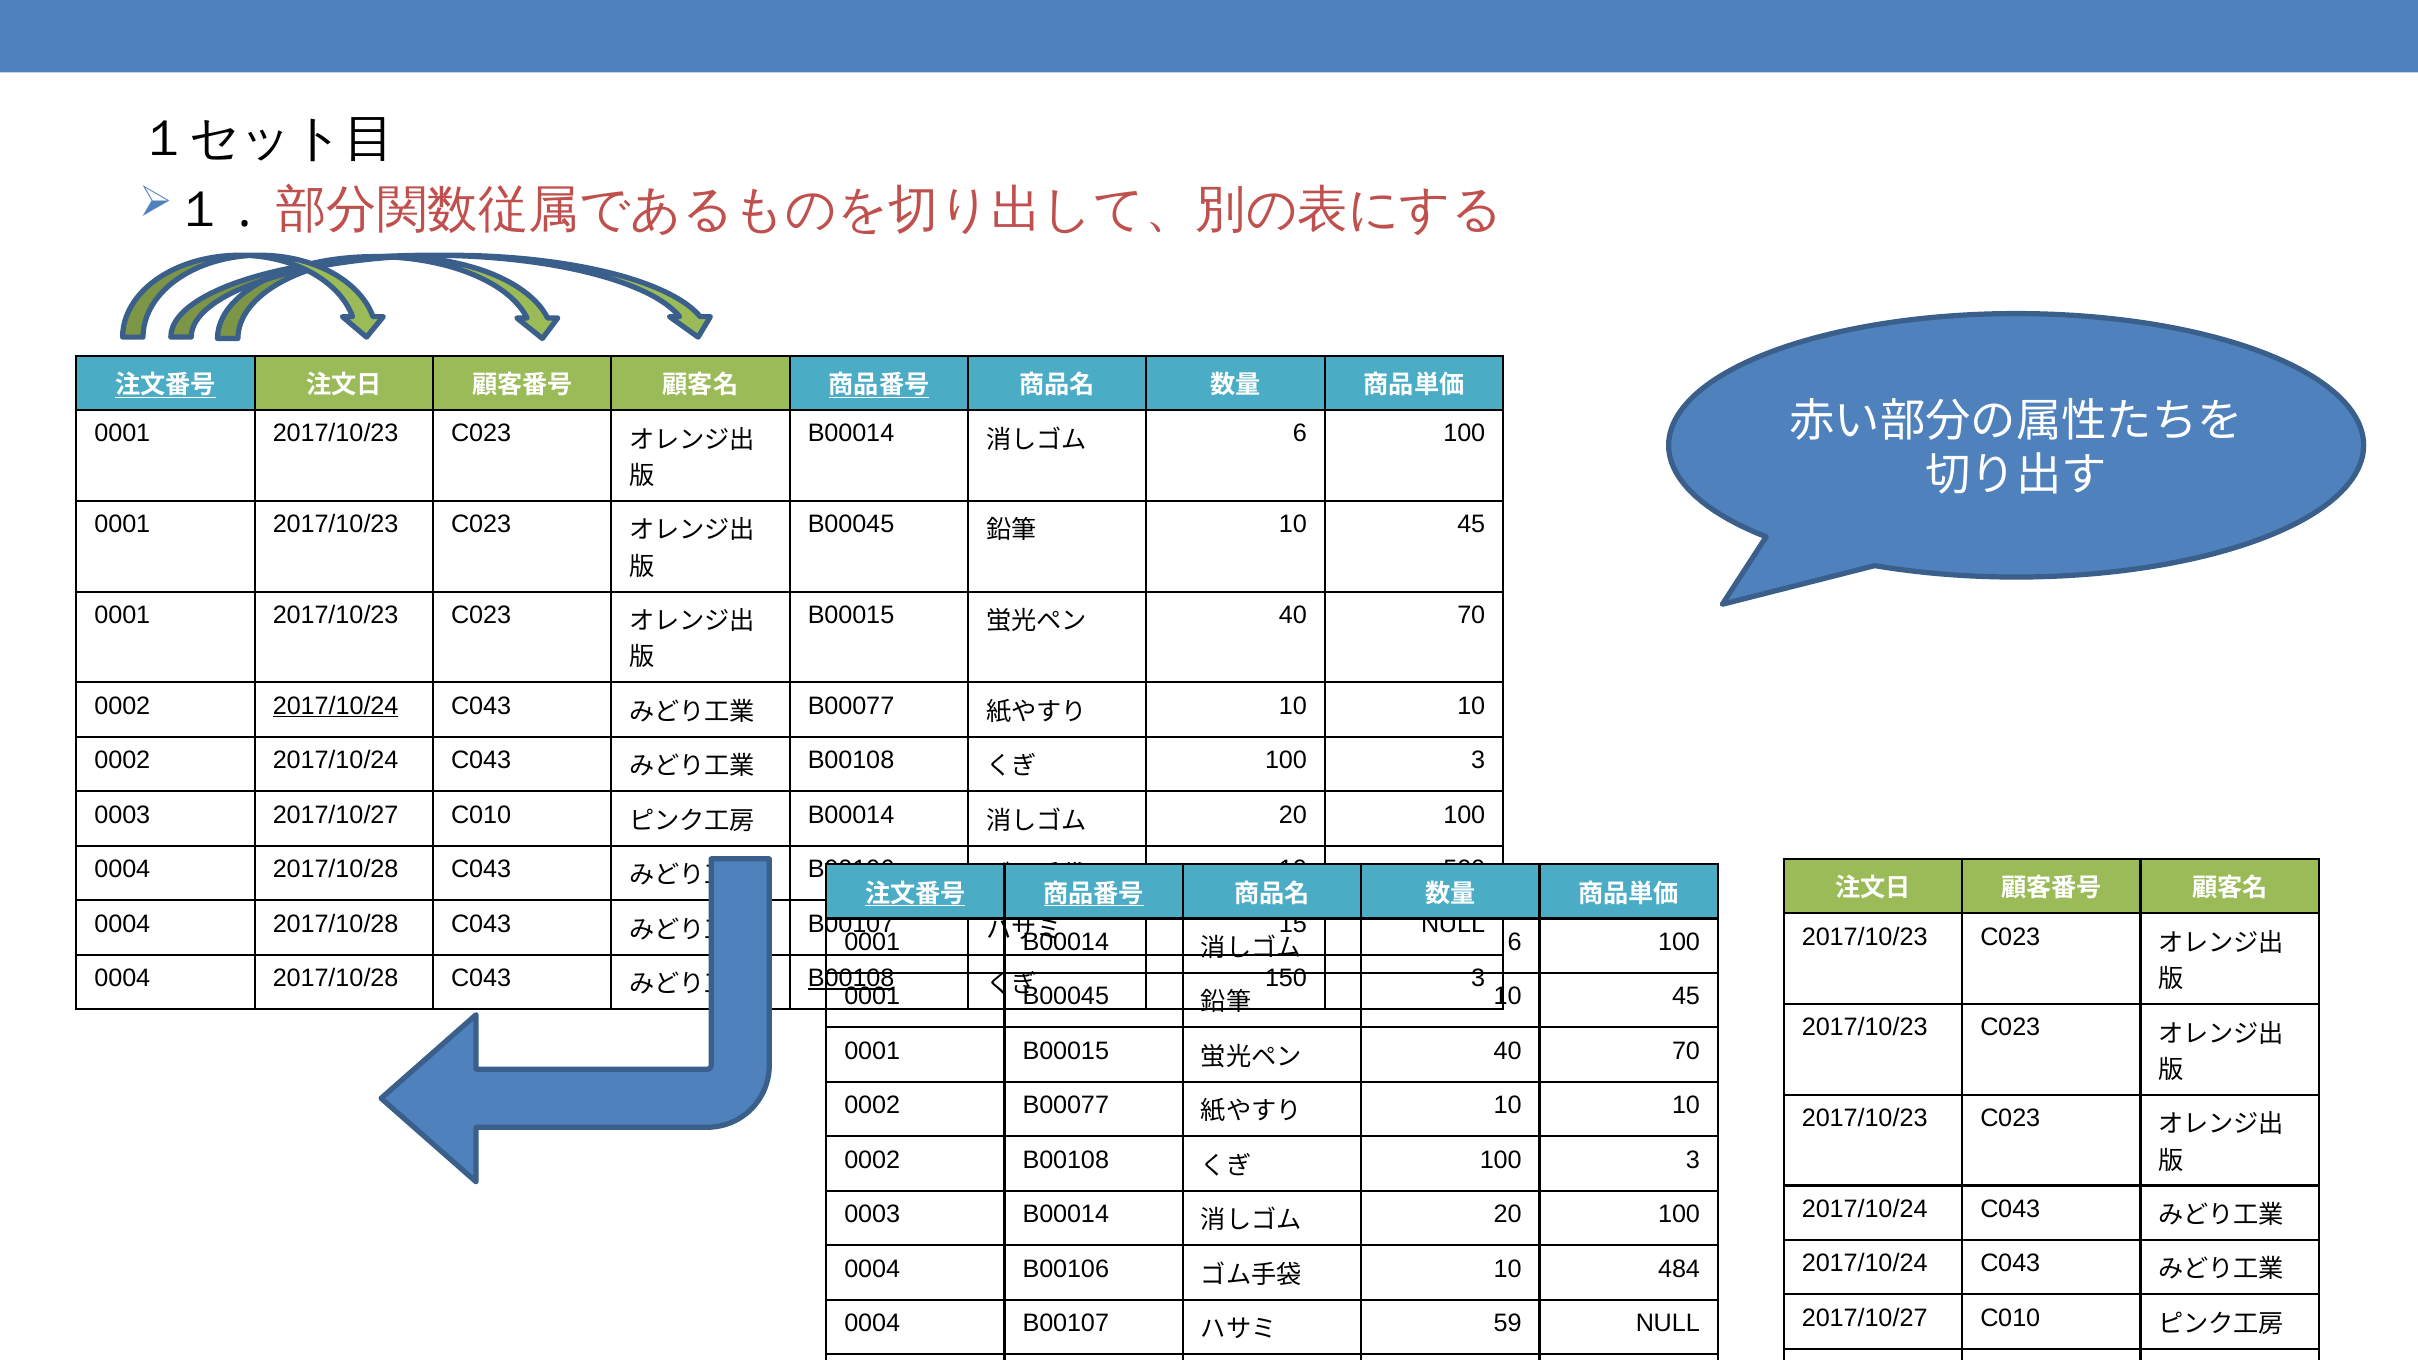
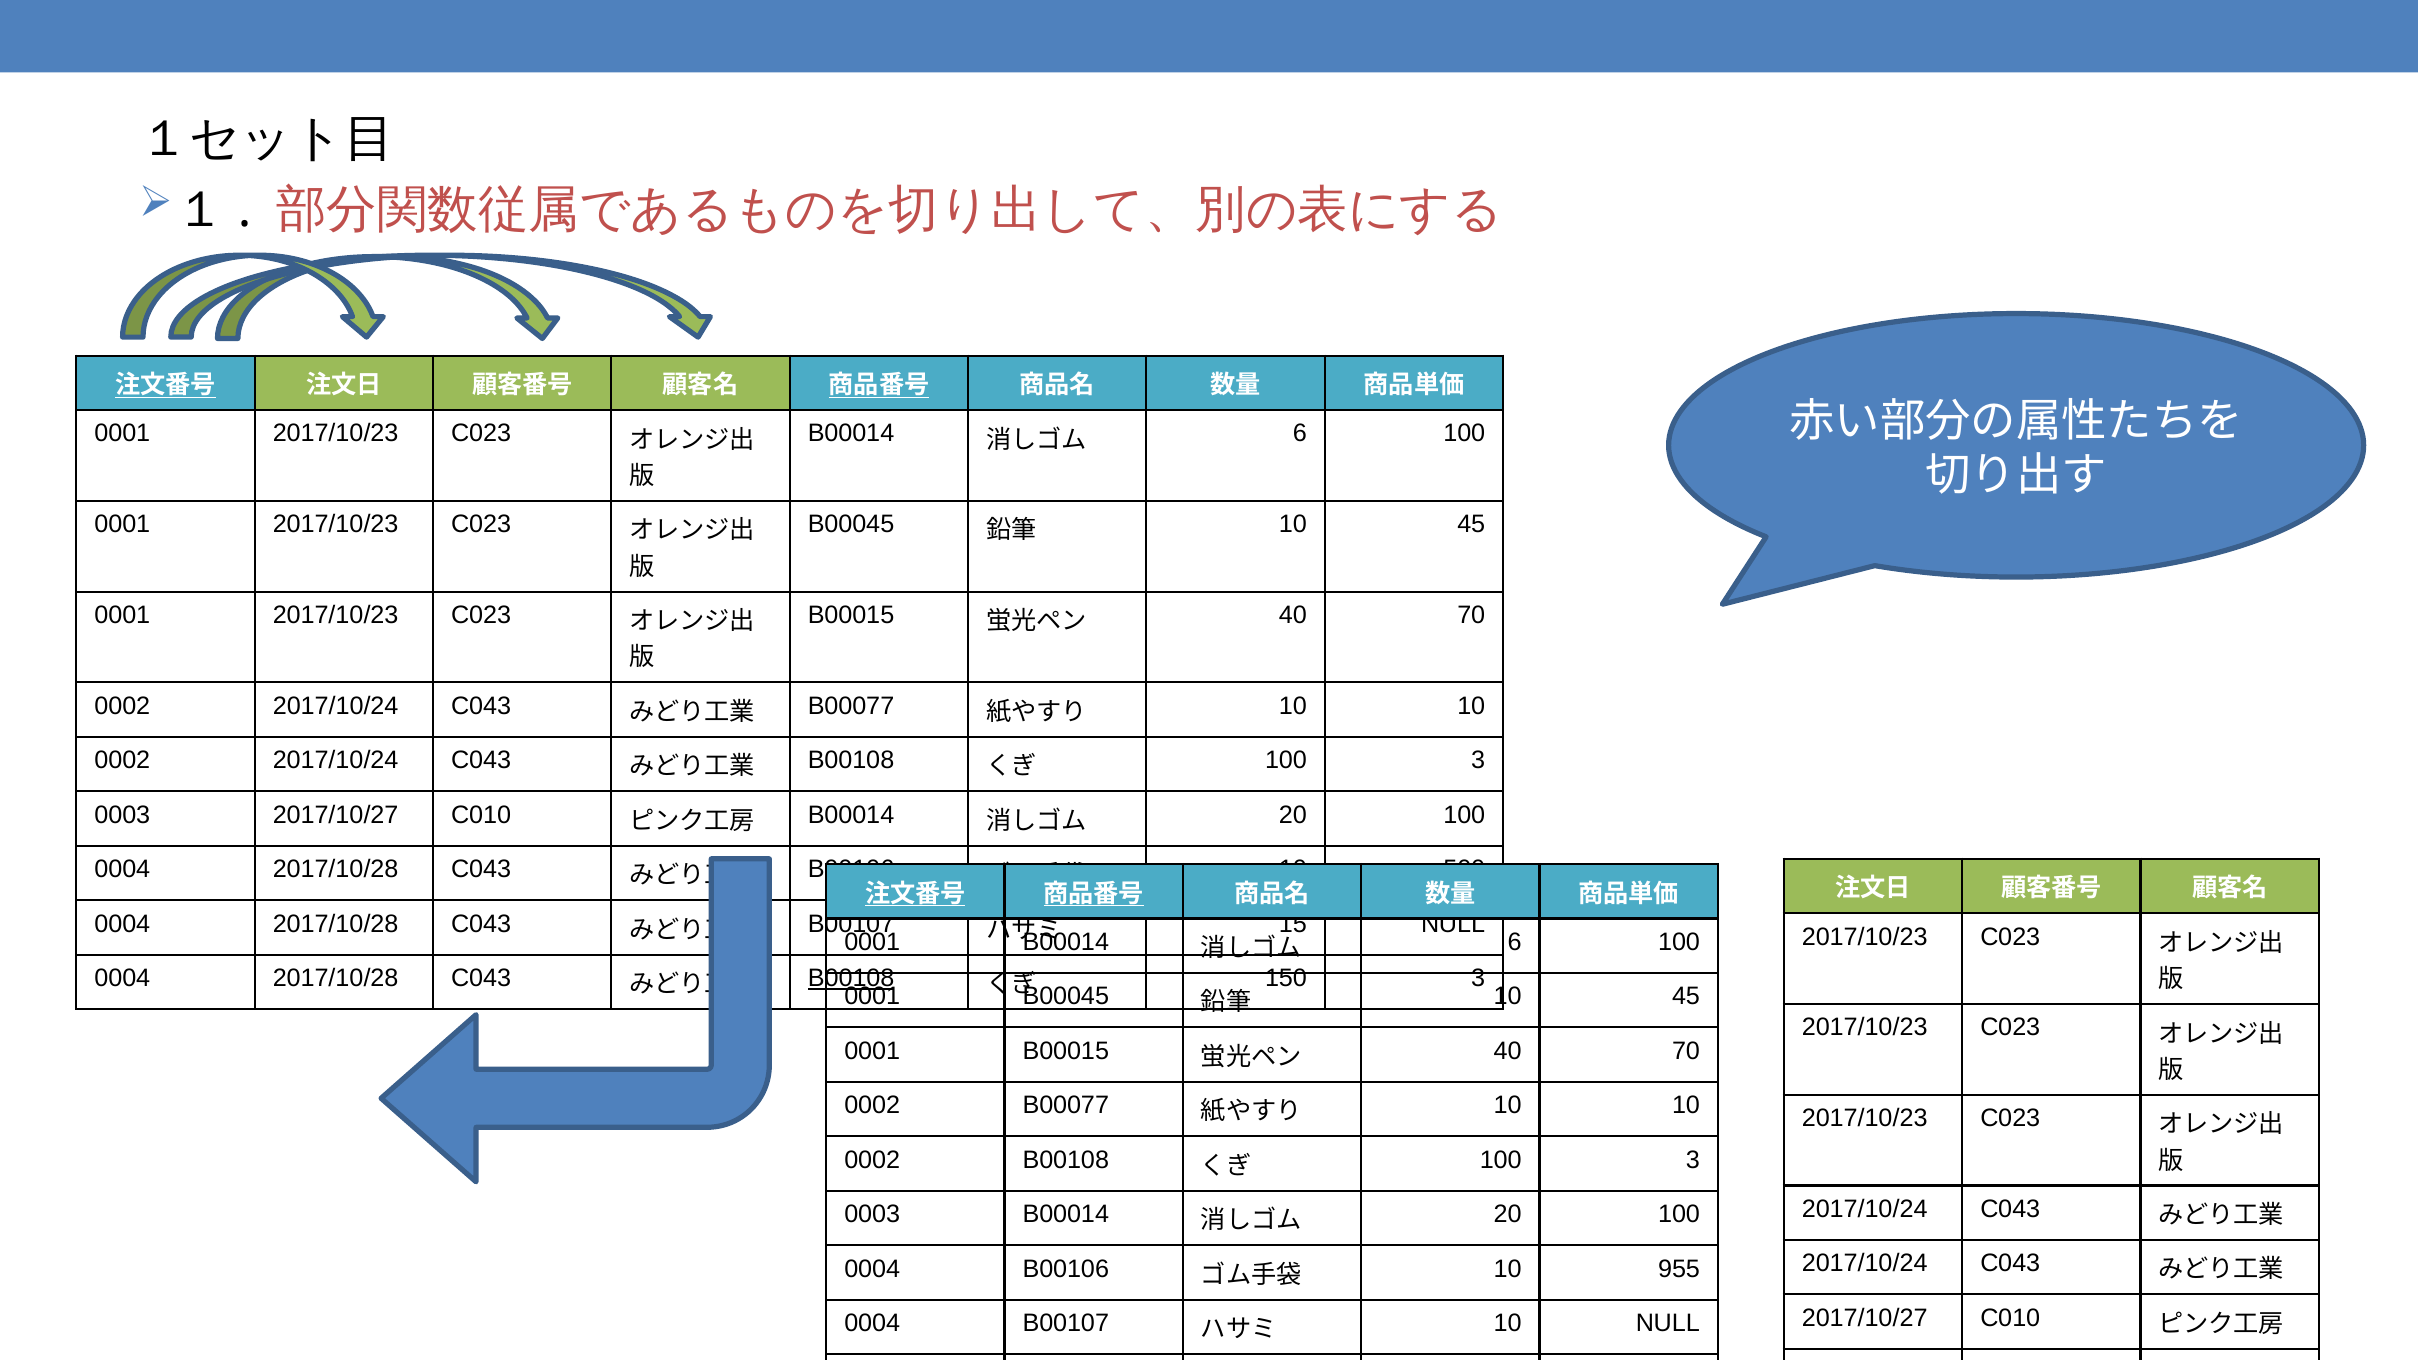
2017/10/24 underline: present -> none (336, 706)
484: 484 -> 955 (1679, 1269)
59: 59 -> 10 (1508, 1323)
